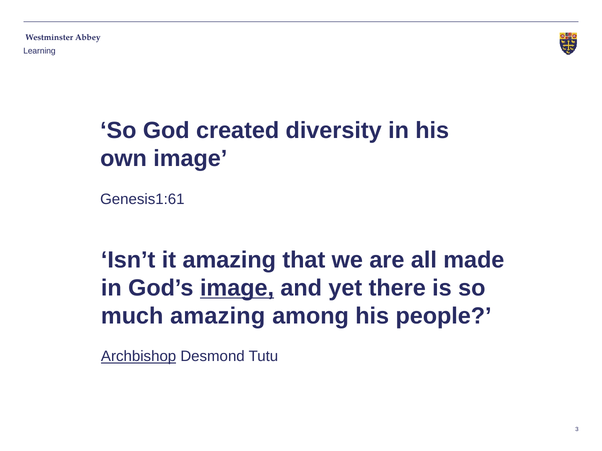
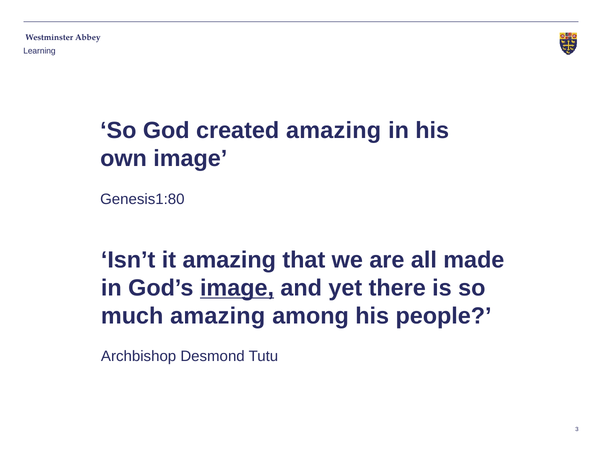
created diversity: diversity -> amazing (334, 131)
Genesis1:61: Genesis1:61 -> Genesis1:80 (142, 199)
Archbishop underline: present -> none (139, 357)
